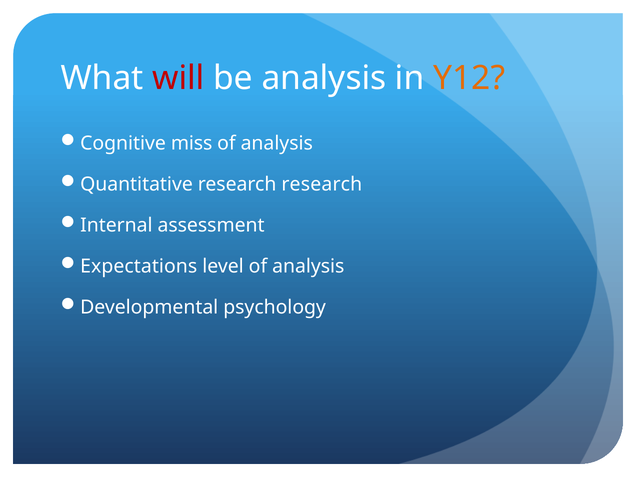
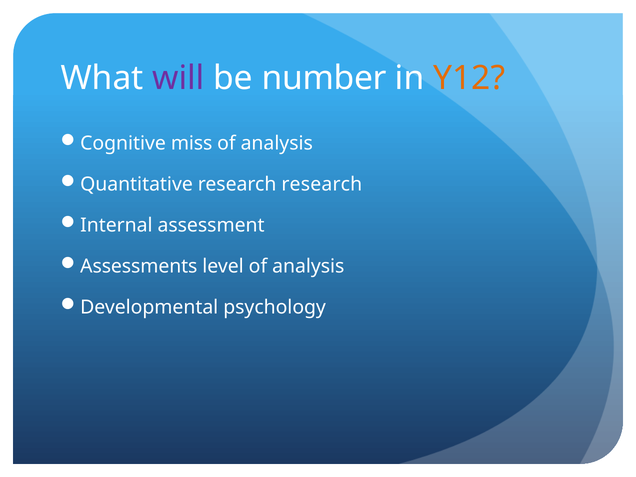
will colour: red -> purple (178, 78)
be analysis: analysis -> number (324, 78)
Expectations: Expectations -> Assessments (139, 266)
